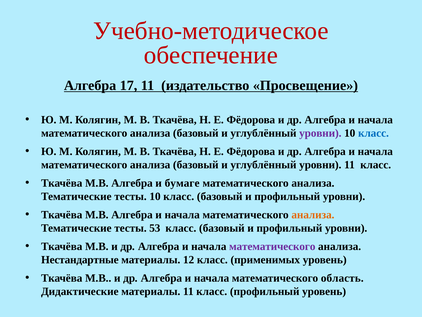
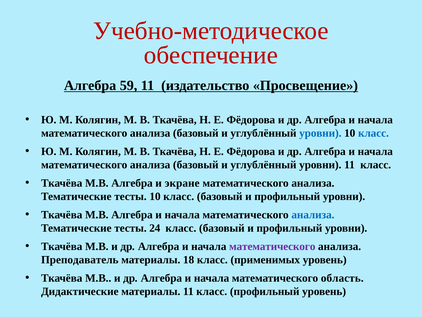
17: 17 -> 59 (129, 85)
уровни colour: purple -> blue (320, 133)
бумаге: бумаге -> экране (182, 183)
анализа colour: orange -> blue (313, 214)
53: 53 -> 24 (155, 228)
Нестандартные: Нестандартные -> Преподаватель (80, 259)
12: 12 -> 18 (189, 259)
